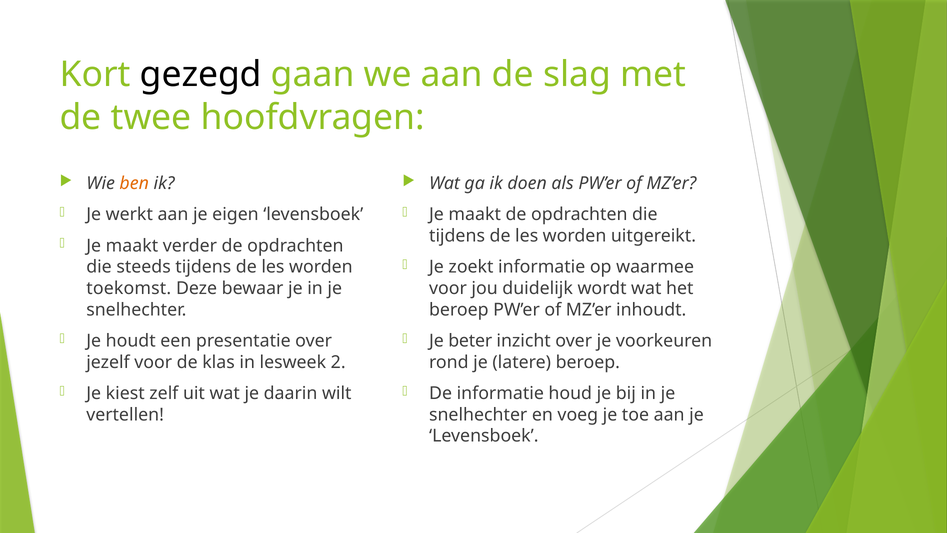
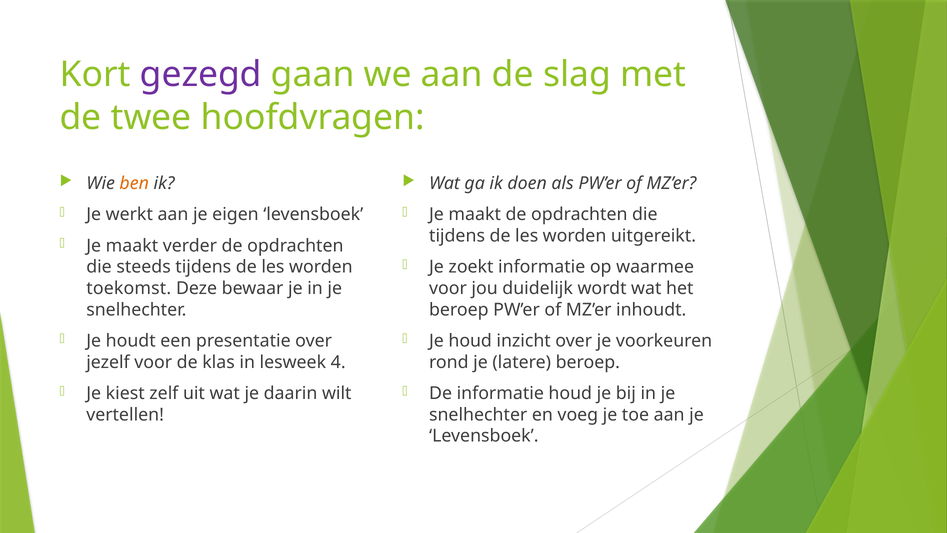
gezegd colour: black -> purple (201, 75)
Je beter: beter -> houd (470, 341)
2: 2 -> 4 (338, 362)
